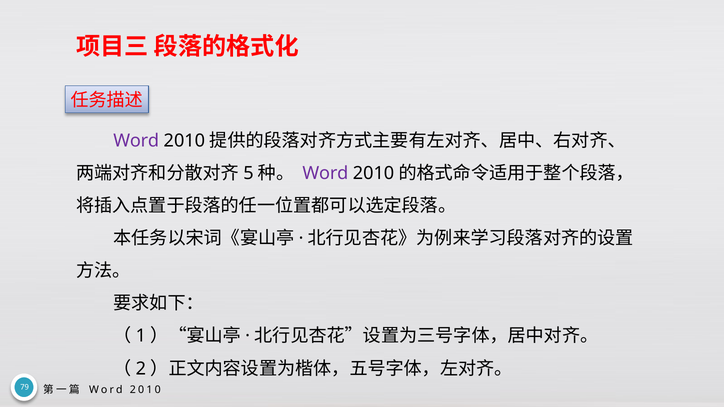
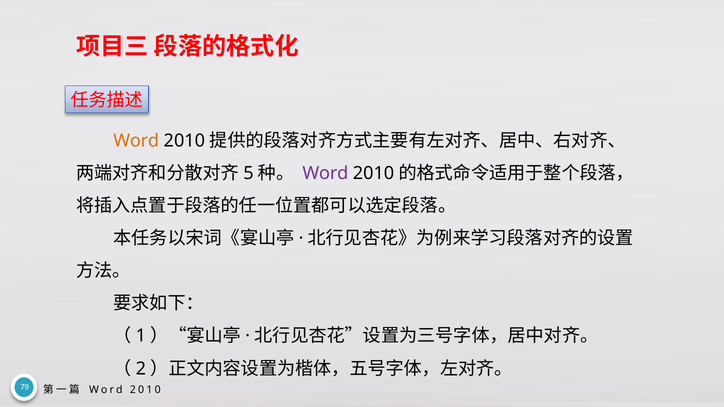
Word colour: purple -> orange (136, 141)
